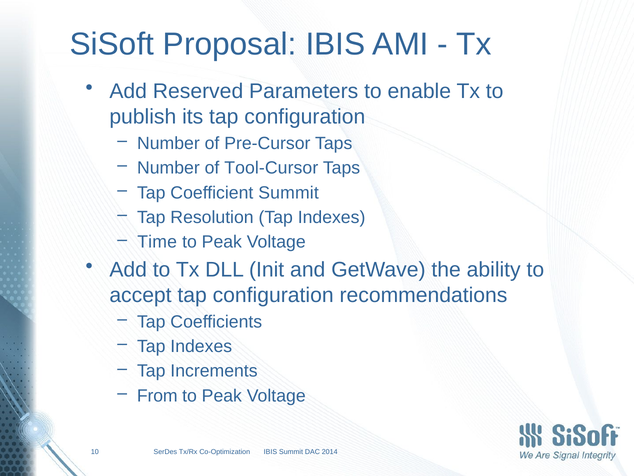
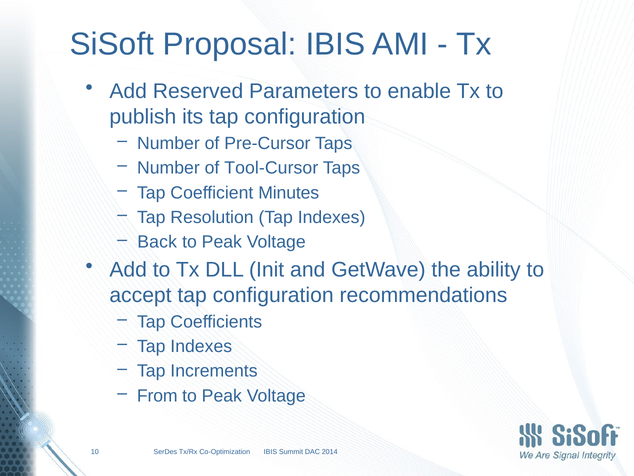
Coefficient Summit: Summit -> Minutes (289, 192)
Time: Time -> Back (157, 242)
